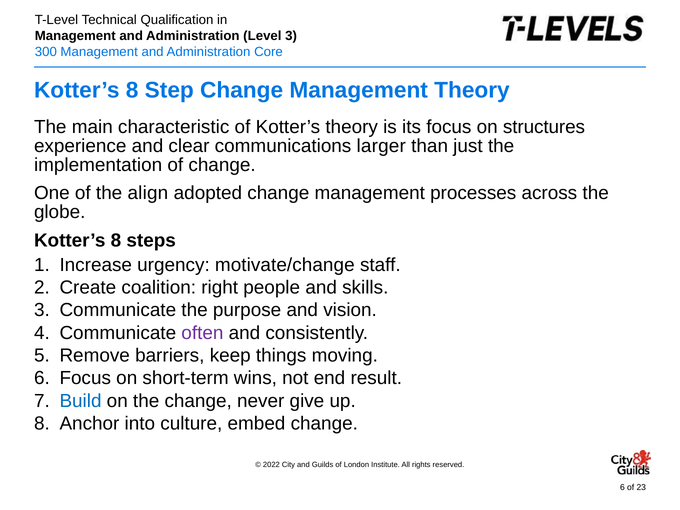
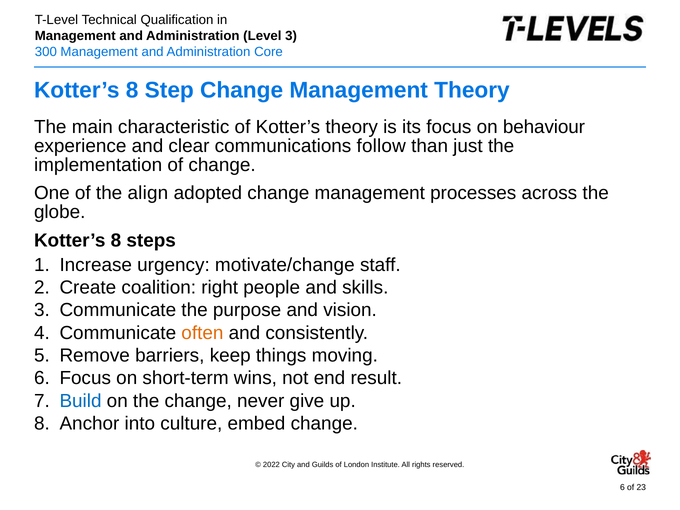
structures: structures -> behaviour (544, 127)
larger: larger -> follow (381, 146)
often colour: purple -> orange (202, 333)
